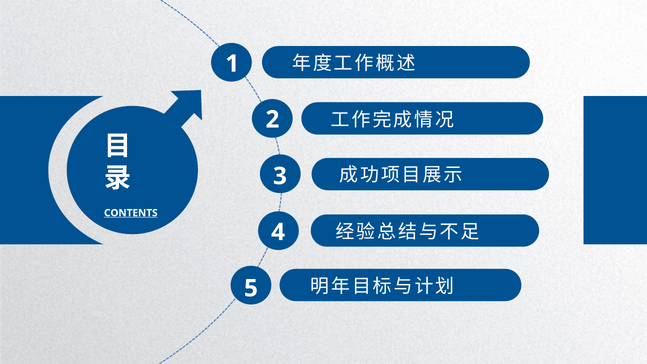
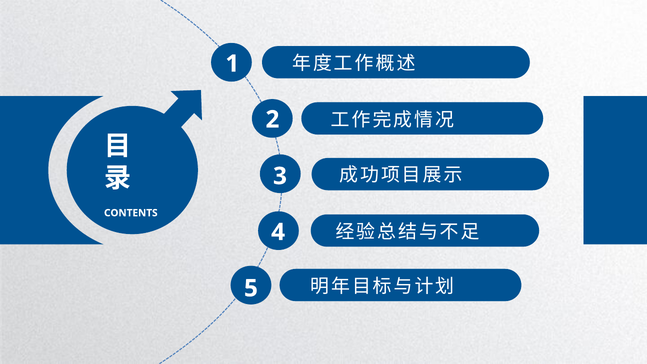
CONTENTS underline: present -> none (131, 213)
